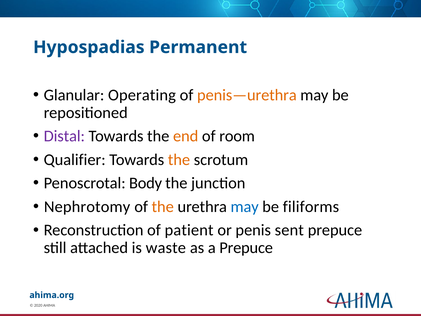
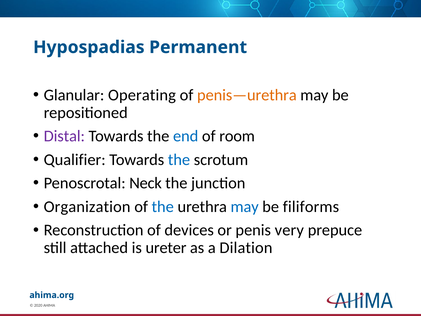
end colour: orange -> blue (186, 136)
the colour: orange -> blue (179, 160)
Body: Body -> Neck (146, 183)
Nephrotomy: Nephrotomy -> Organization (87, 207)
the colour: orange -> blue (163, 207)
patient: patient -> devices (189, 230)
sent: sent -> very (289, 230)
waste: waste -> ureter (166, 248)
a Prepuce: Prepuce -> Dilation (246, 248)
